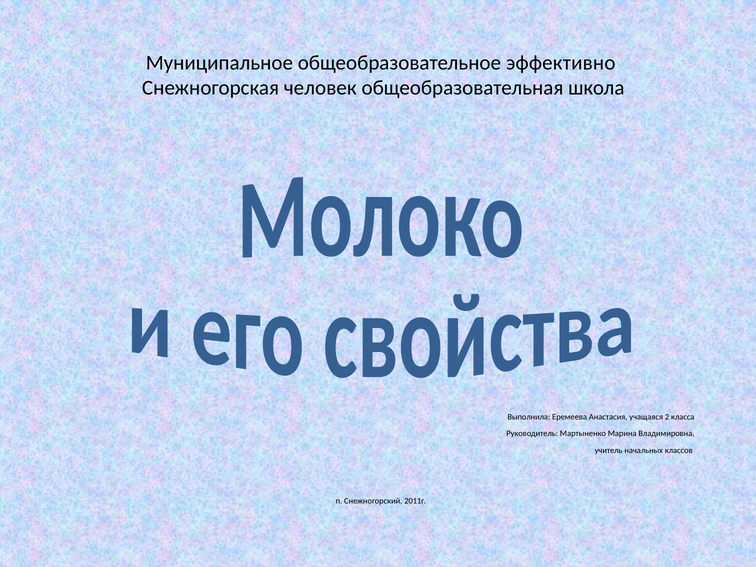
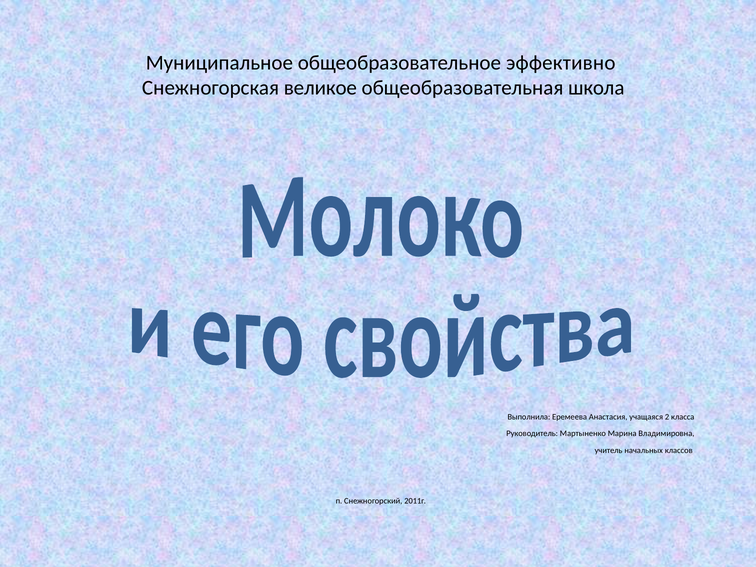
человек: человек -> великое (320, 88)
